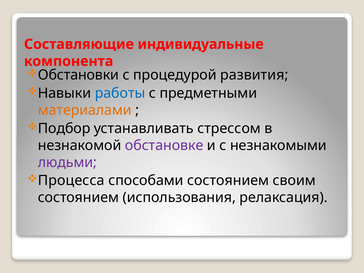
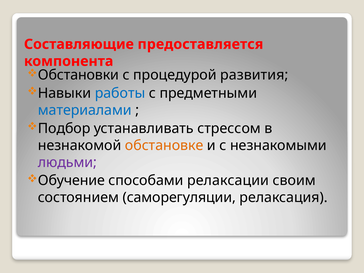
индивидуальные: индивидуальные -> предоставляется (200, 44)
материалами colour: orange -> blue (85, 110)
обстановке colour: purple -> orange (164, 145)
Процесса: Процесса -> Обучение (71, 181)
способами состоянием: состоянием -> релаксации (228, 181)
использования: использования -> саморегуляции (179, 198)
